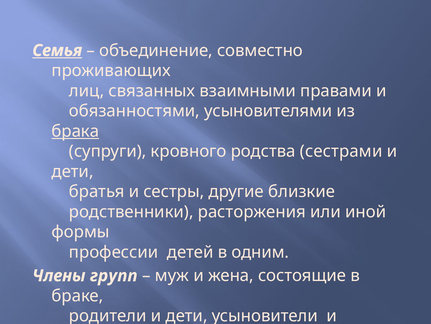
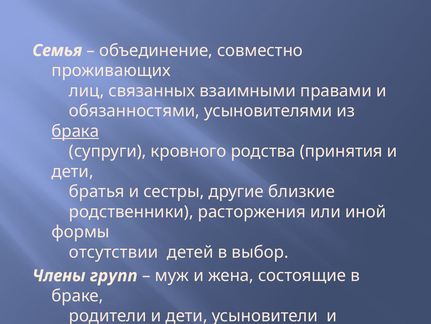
Семья underline: present -> none (57, 50)
сестрами: сестрами -> принятия (341, 151)
профессии: профессии -> отсутствии (114, 252)
одним: одним -> выбор (260, 252)
